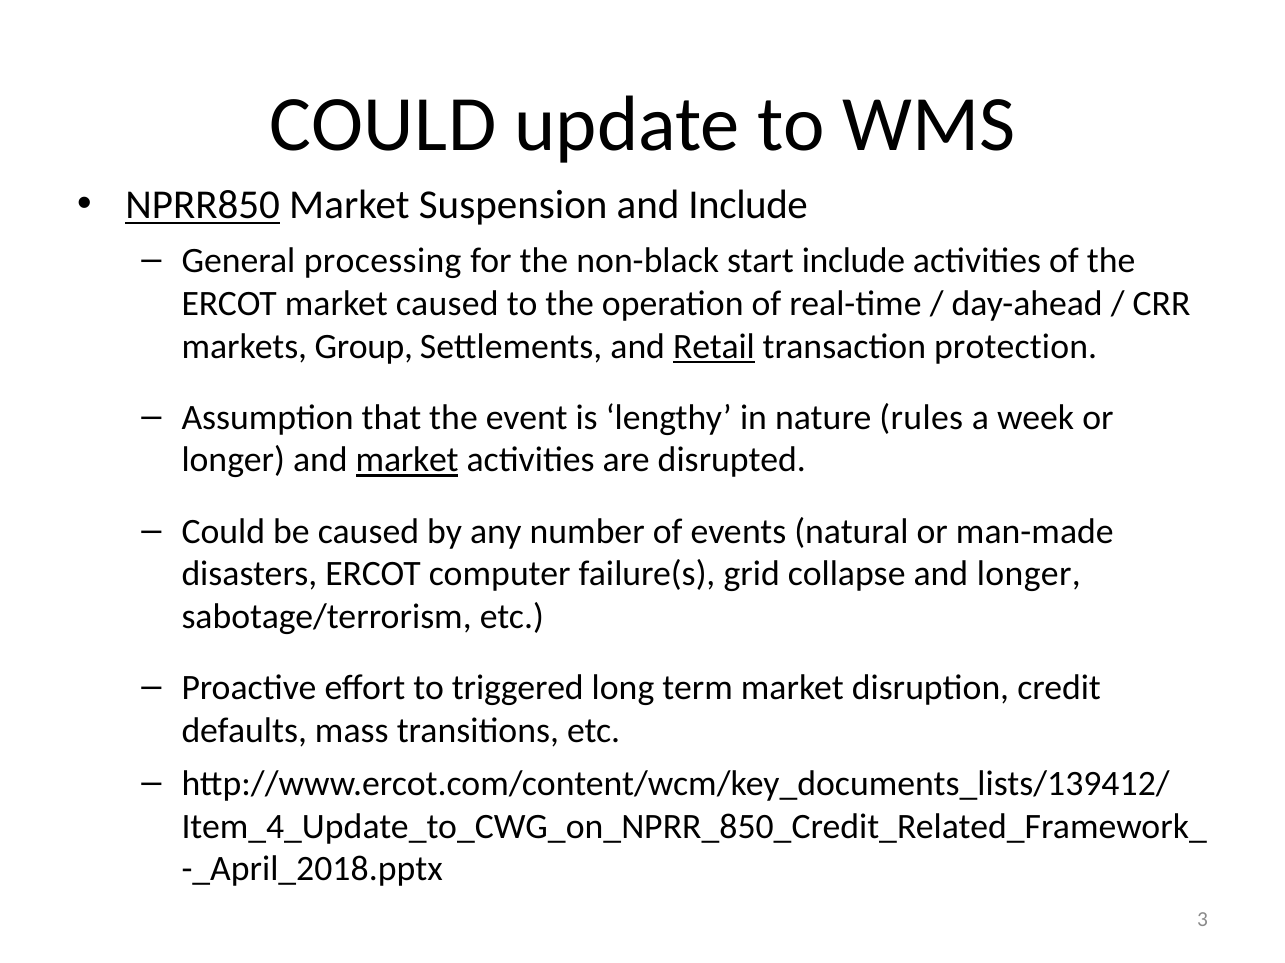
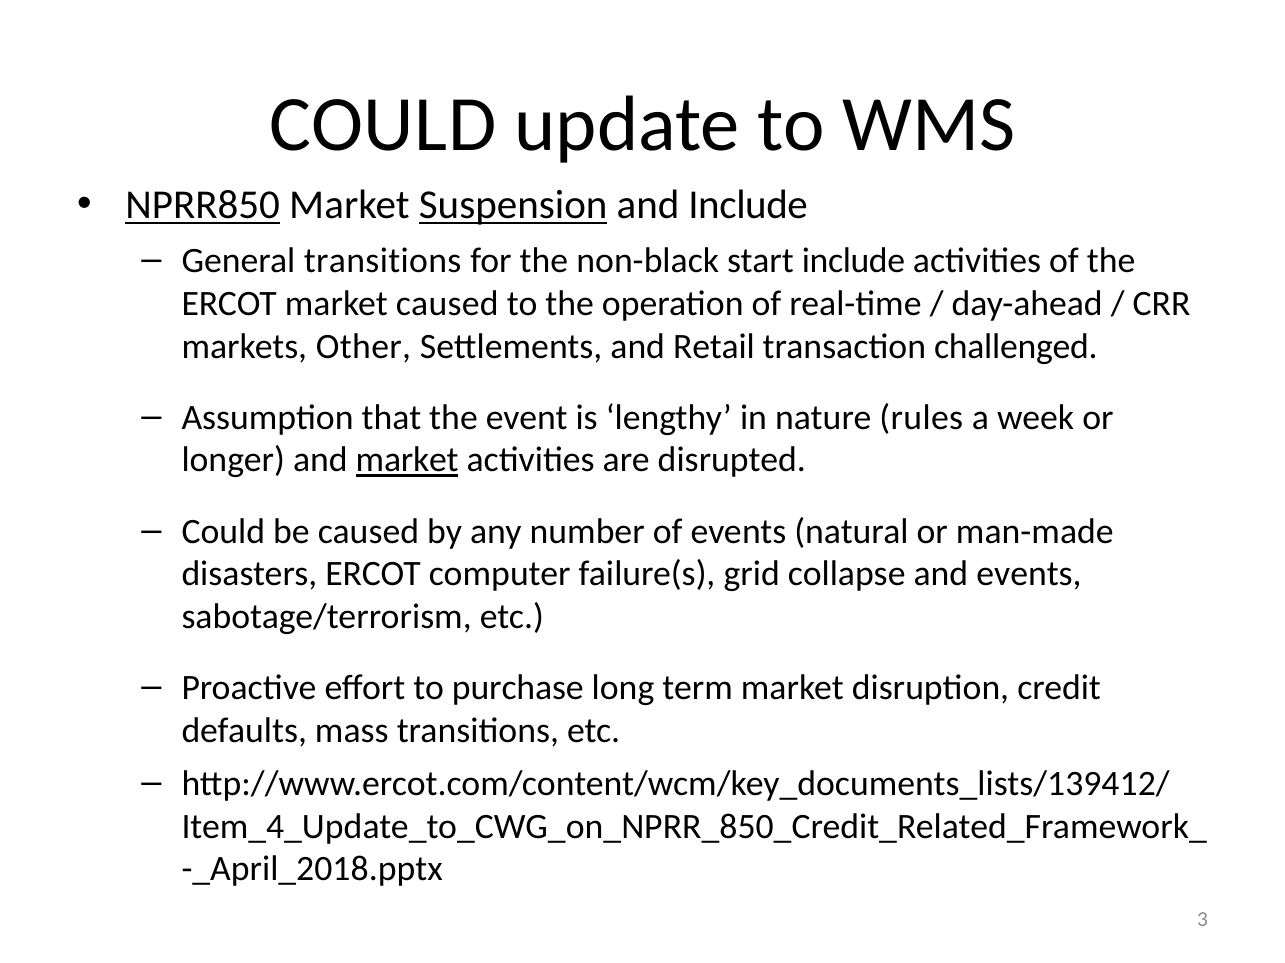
Suspension underline: none -> present (513, 205)
General processing: processing -> transitions (383, 261)
Group: Group -> Other (363, 347)
Retail underline: present -> none (714, 347)
protection: protection -> challenged (1016, 347)
and longer: longer -> events (1029, 575)
triggered: triggered -> purchase (518, 688)
